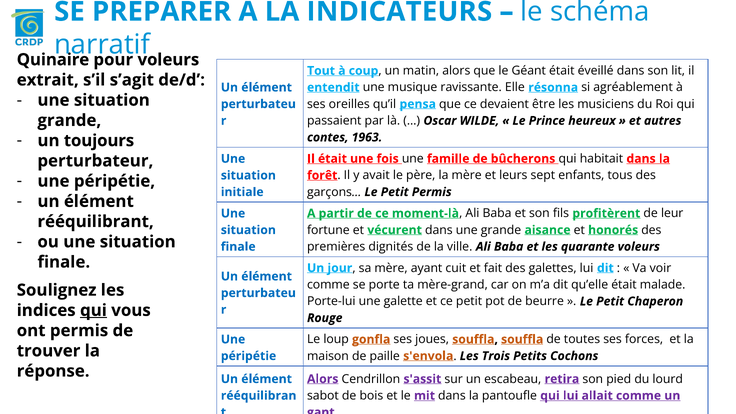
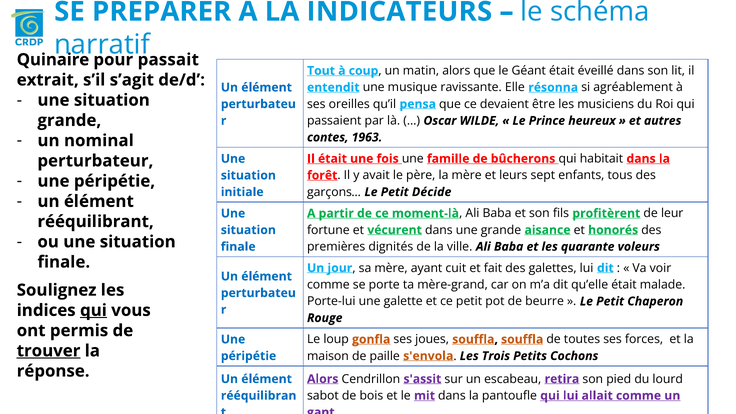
voleurs: voleurs -> passait (168, 60)
toujours: toujours -> nominal (99, 141)
Permis: Permis -> Décide (432, 192)
trouver underline: none -> present (49, 351)
